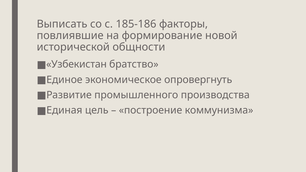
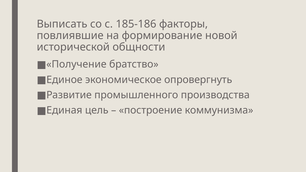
Узбекистан: Узбекистан -> Получение (76, 64)
